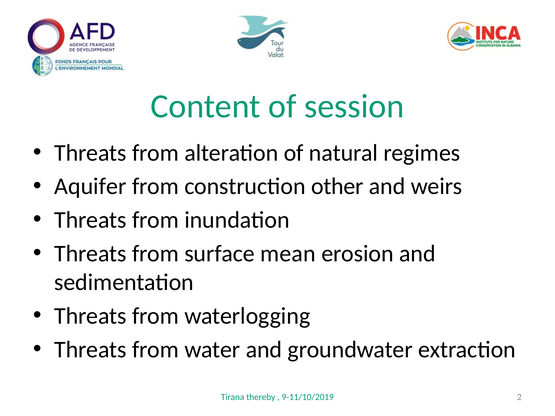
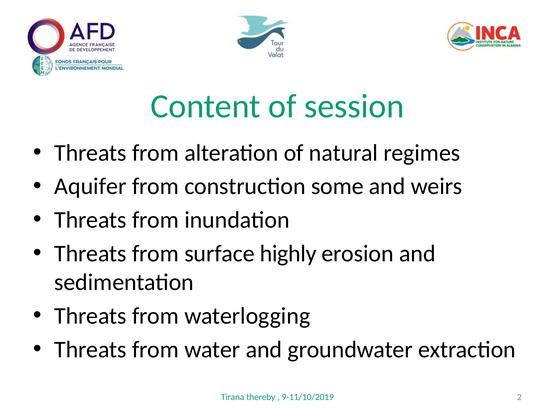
other: other -> some (337, 187)
mean: mean -> highly (288, 254)
